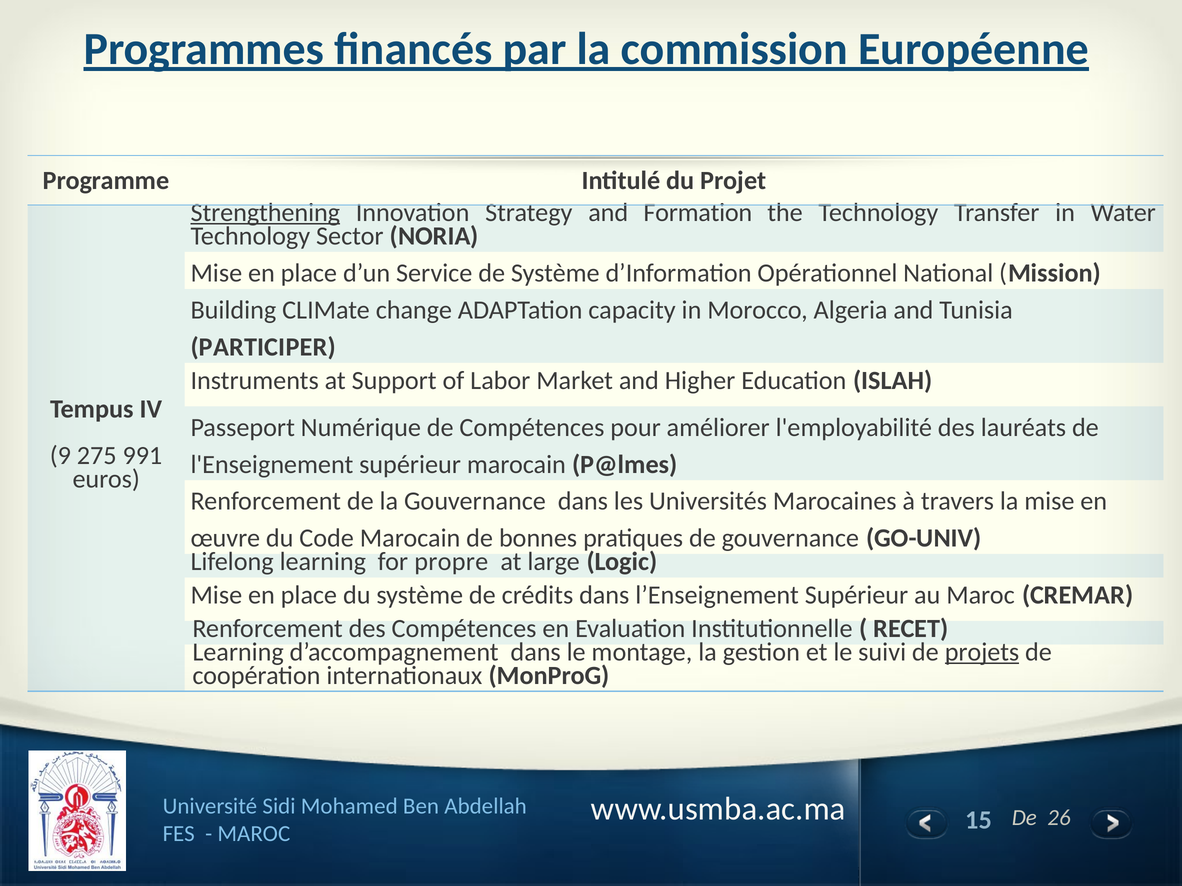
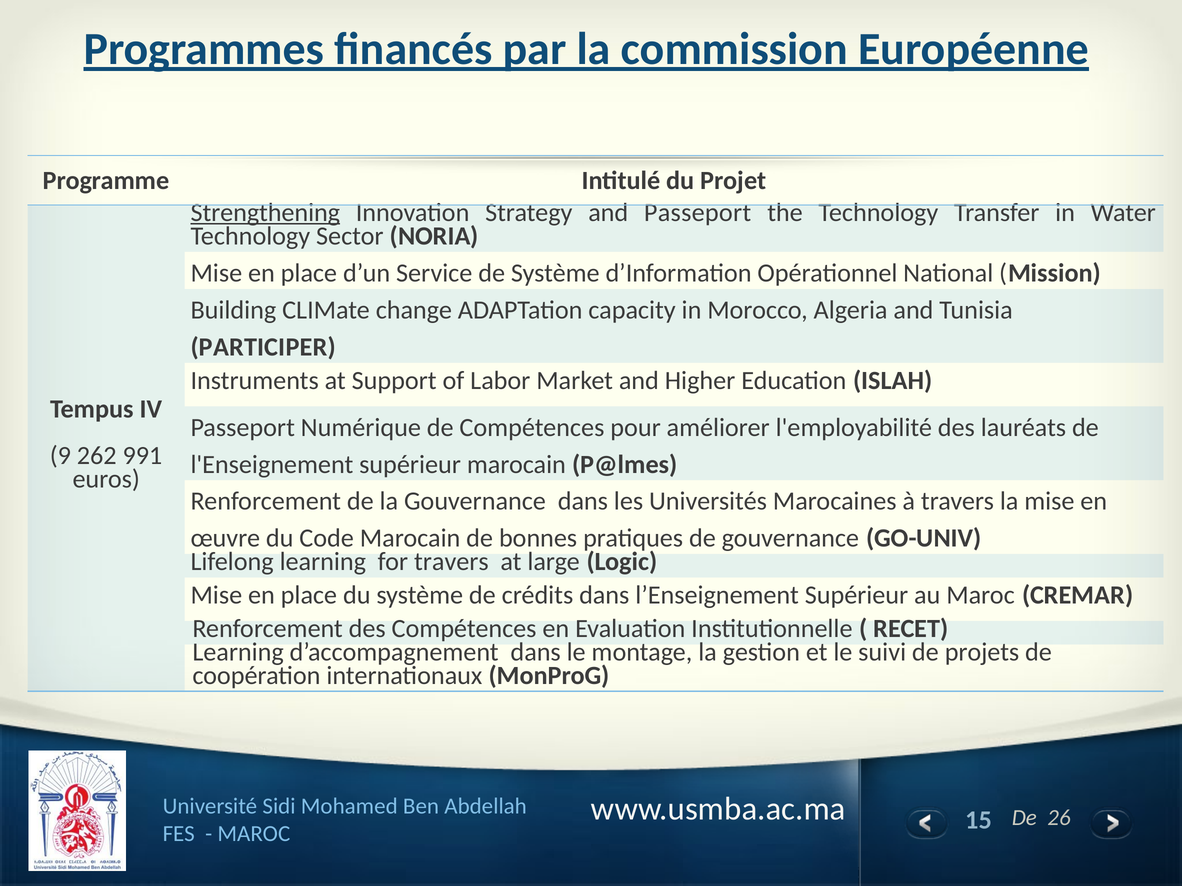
and Formation: Formation -> Passeport (698, 213)
275: 275 -> 262 (97, 456)
for propre: propre -> travers (451, 562)
projets underline: present -> none (982, 652)
